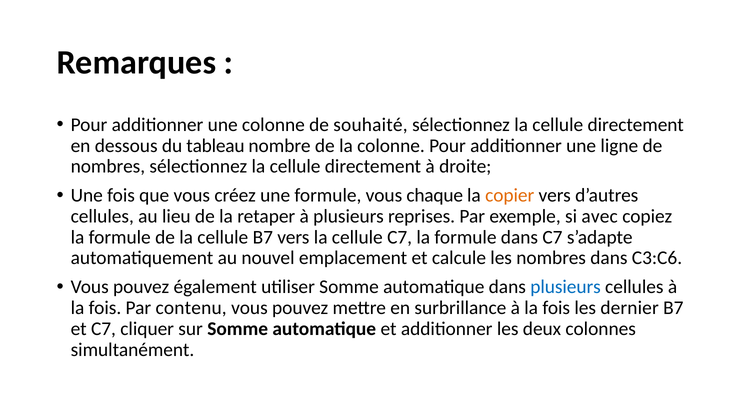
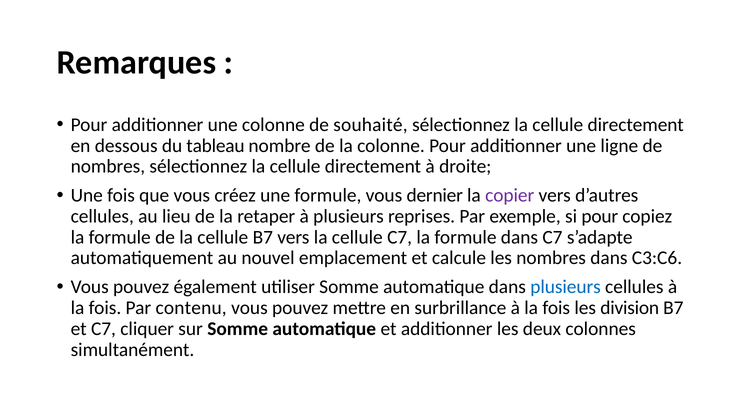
chaque: chaque -> dernier (435, 195)
copier colour: orange -> purple (510, 195)
si avec: avec -> pour (600, 216)
dernier: dernier -> division (630, 307)
